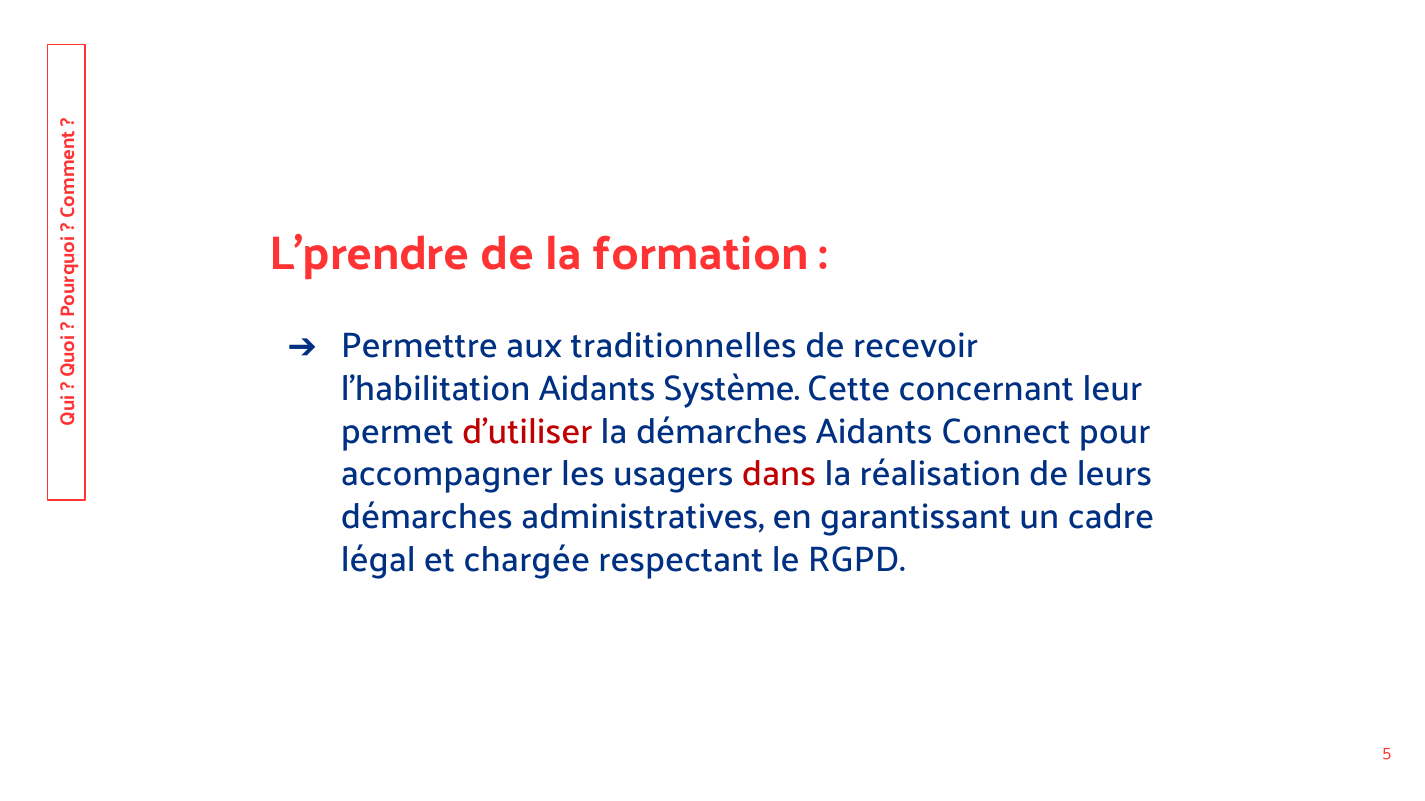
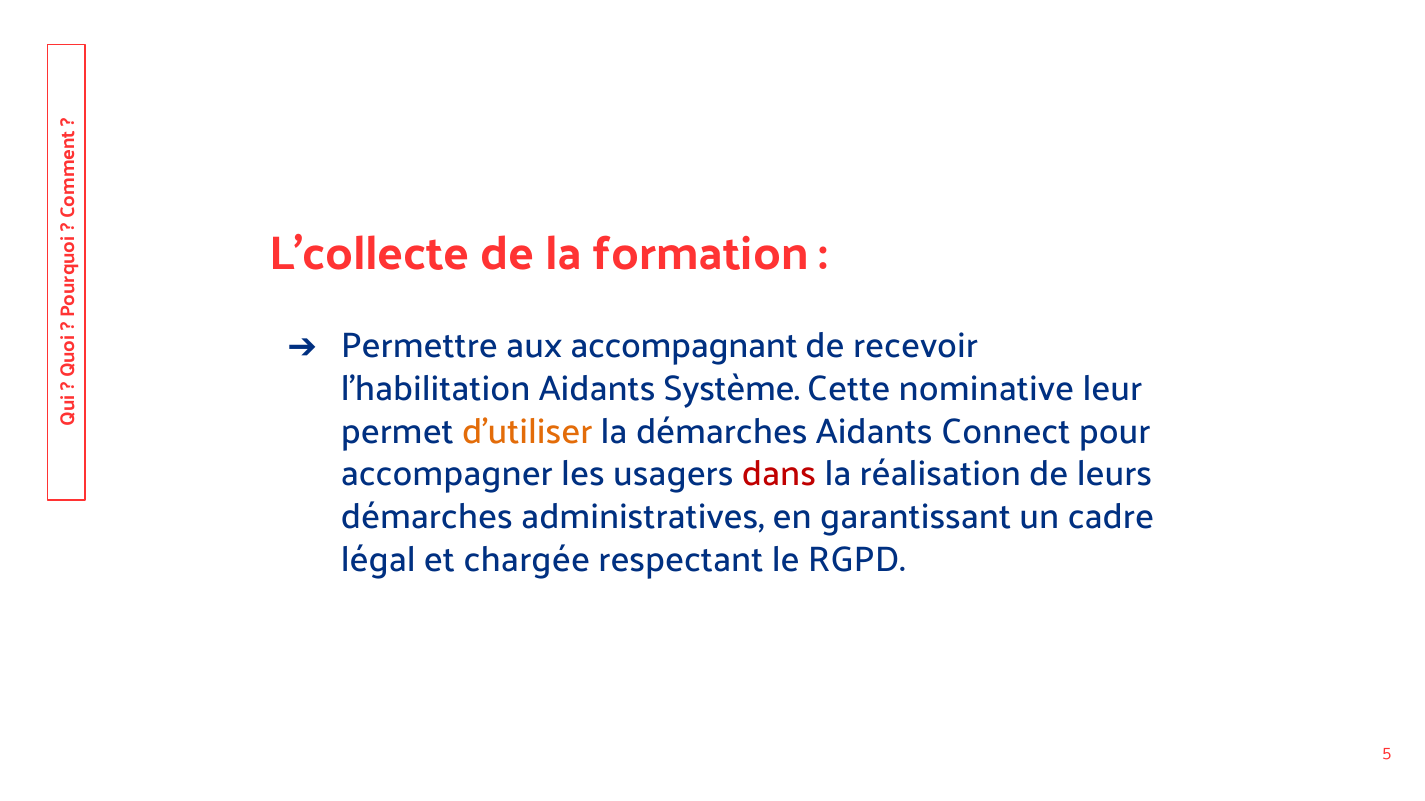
L’prendre: L’prendre -> L’collecte (369, 254)
traditionnelles: traditionnelles -> accompagnant (684, 346)
concernant: concernant -> nominative (986, 389)
d’utiliser colour: red -> orange (527, 432)
